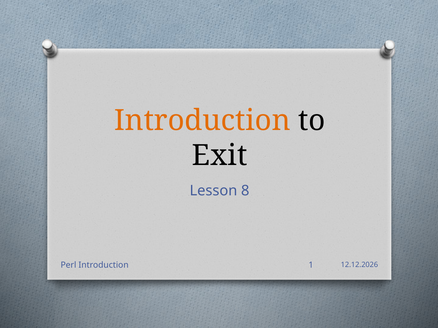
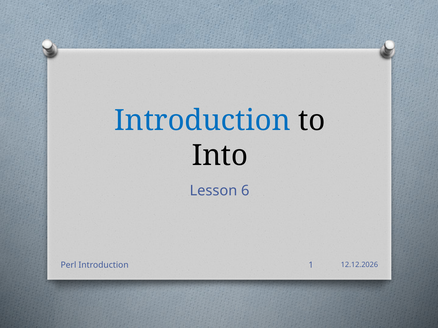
Introduction colour: orange -> blue (202, 121)
Exit: Exit -> Into (220, 156)
8: 8 -> 6 (245, 191)
